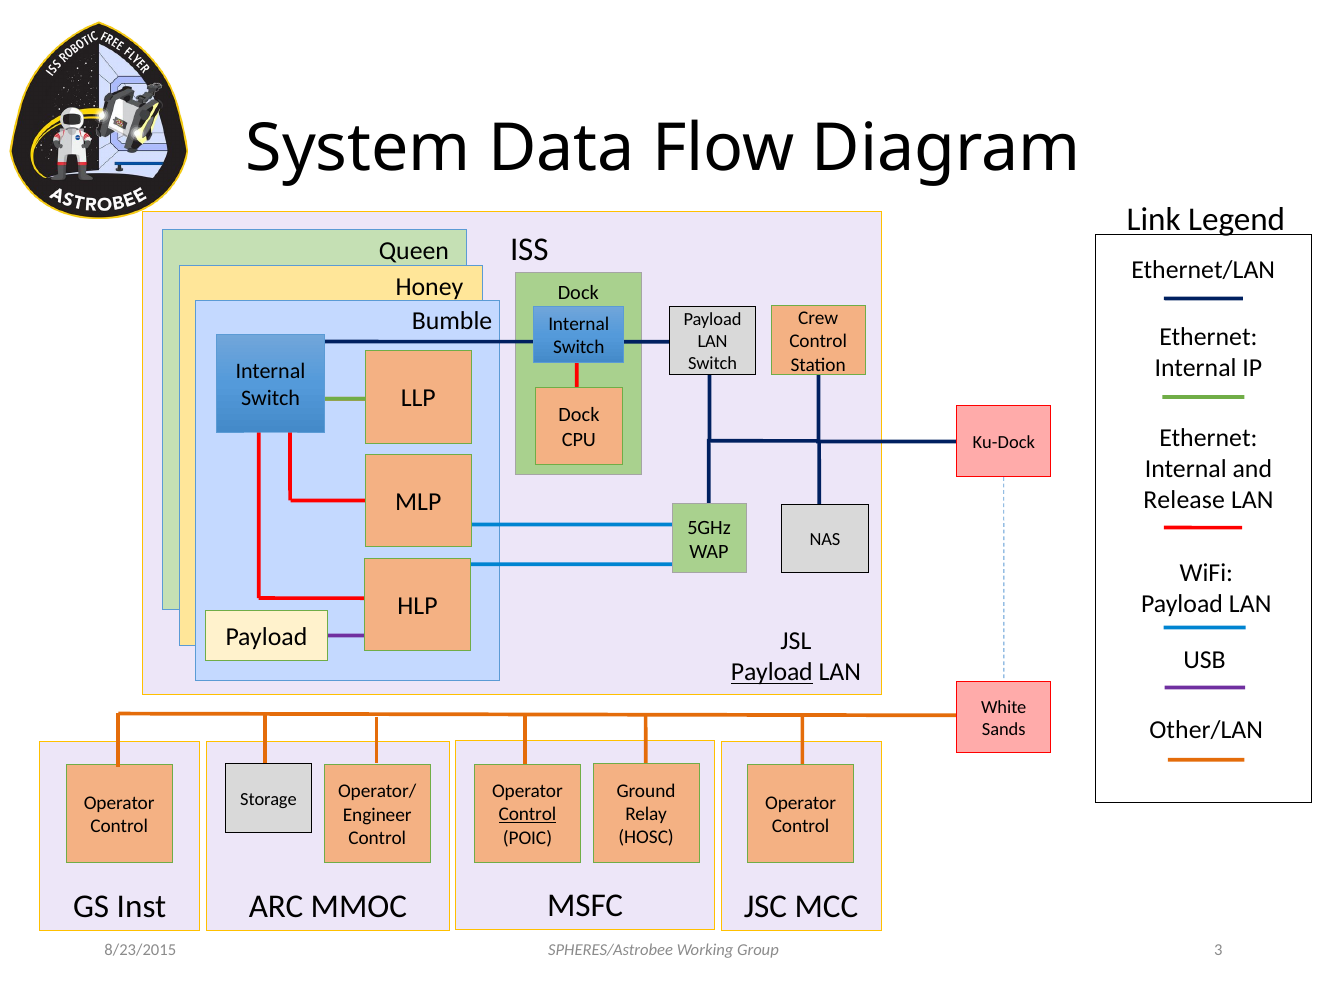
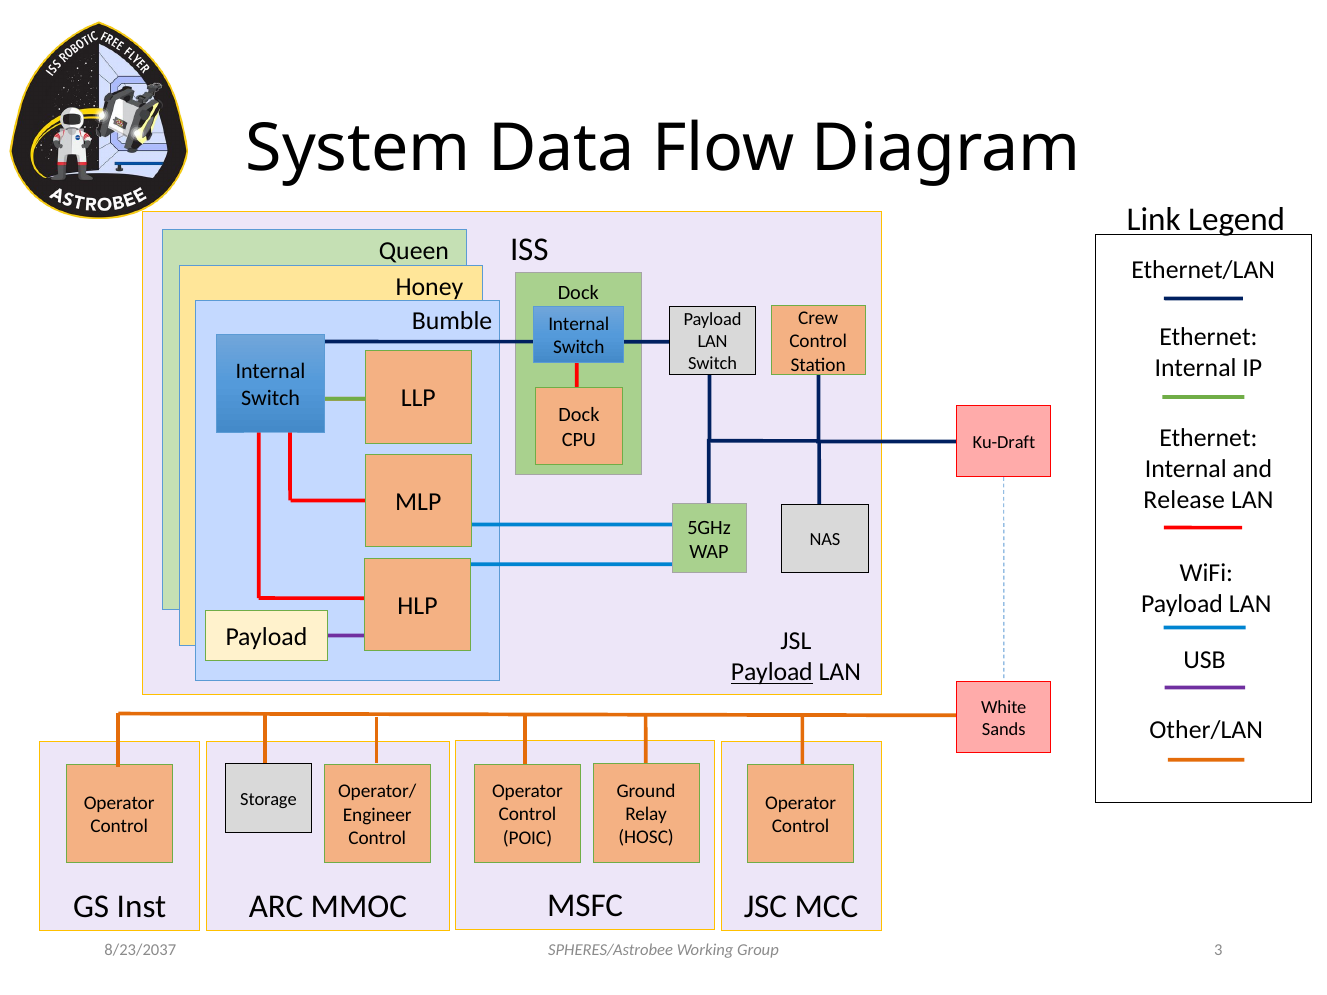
Ku-Dock: Ku-Dock -> Ku-Draft (1004, 443)
Control underline: present -> none (527, 815)
8/23/2015: 8/23/2015 -> 8/23/2037 (140, 950)
